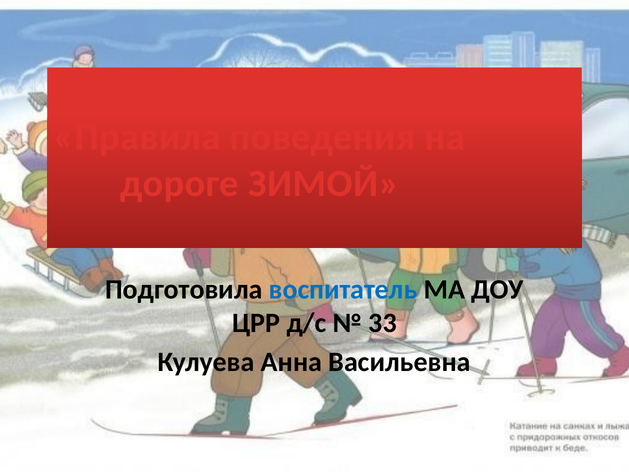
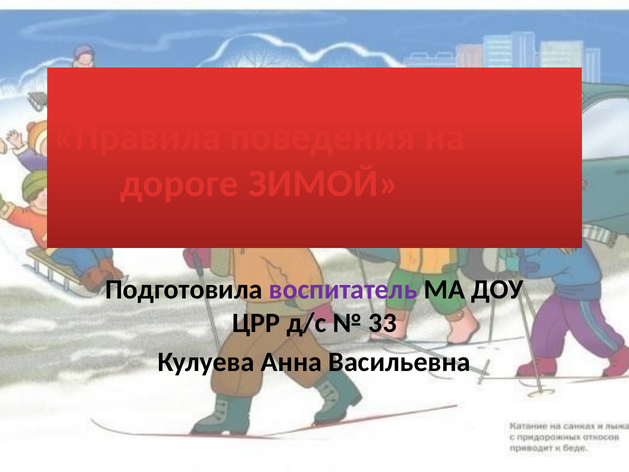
воспитатель colour: blue -> purple (343, 289)
